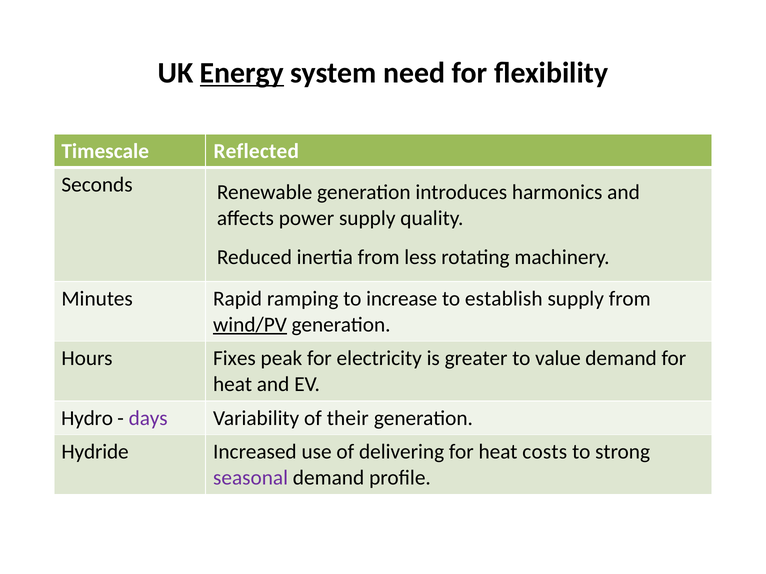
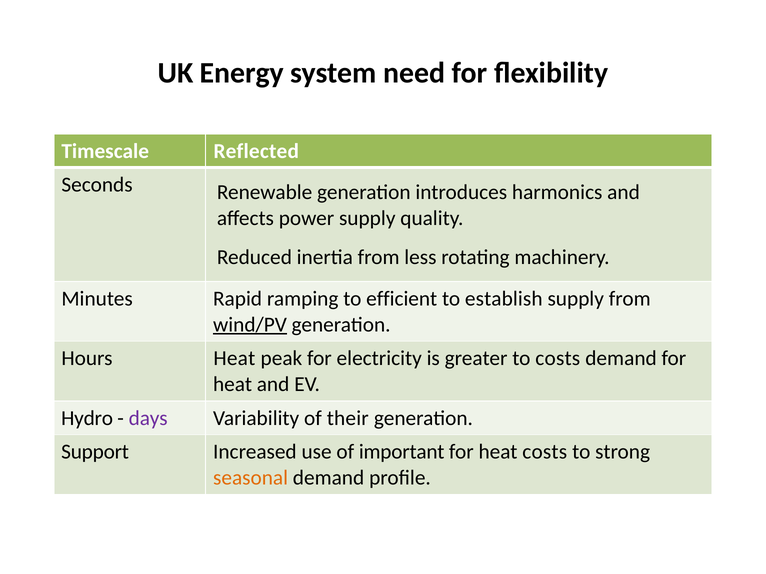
Energy underline: present -> none (242, 73)
increase: increase -> efficient (402, 299)
Hours Fixes: Fixes -> Heat (234, 359)
to value: value -> costs (558, 359)
Hydride: Hydride -> Support (95, 452)
delivering: delivering -> important (402, 452)
seasonal colour: purple -> orange (251, 478)
